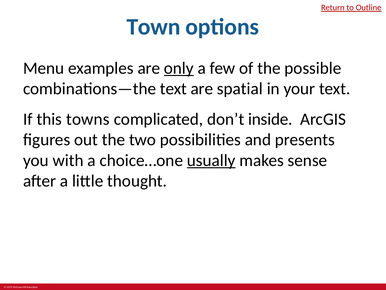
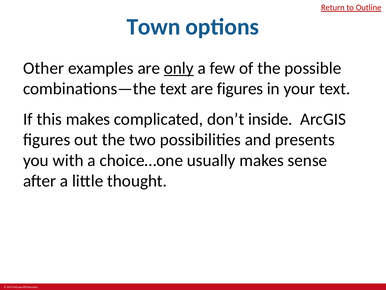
Menu: Menu -> Other (44, 68)
are spatial: spatial -> figures (240, 89)
this towns: towns -> makes (88, 119)
usually underline: present -> none (211, 160)
